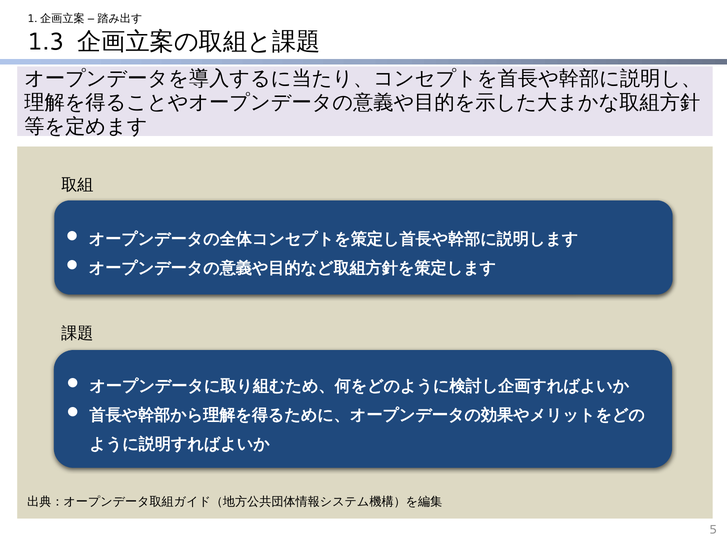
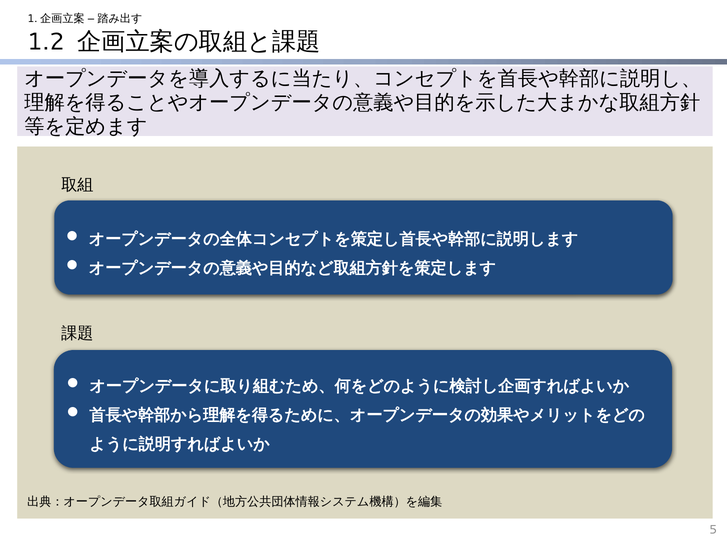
1.3: 1.3 -> 1.2 (46, 42)
